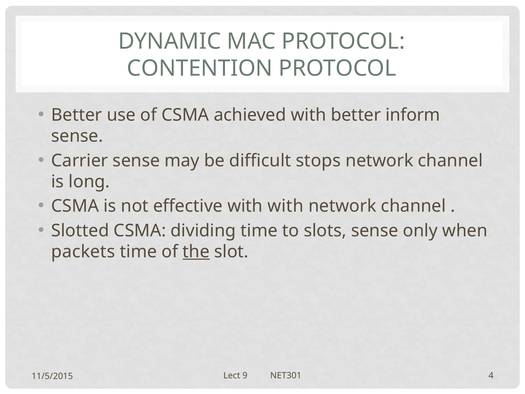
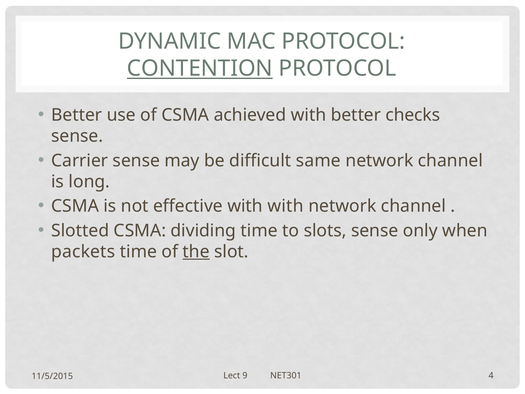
CONTENTION underline: none -> present (200, 68)
inform: inform -> checks (413, 115)
stops: stops -> same (318, 160)
